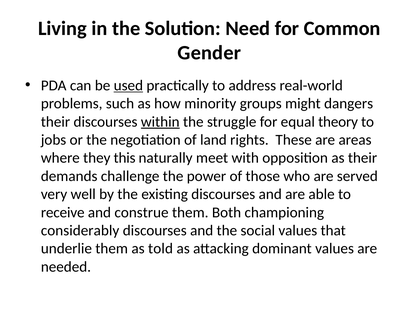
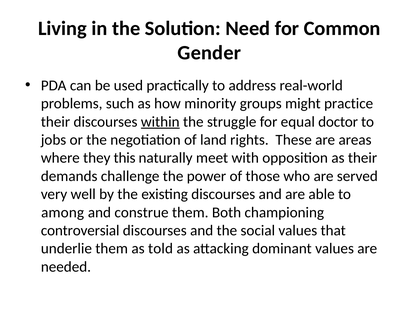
used underline: present -> none (128, 86)
dangers: dangers -> practice (349, 104)
theory: theory -> doctor (338, 122)
receive: receive -> among (63, 213)
considerably: considerably -> controversial (80, 231)
